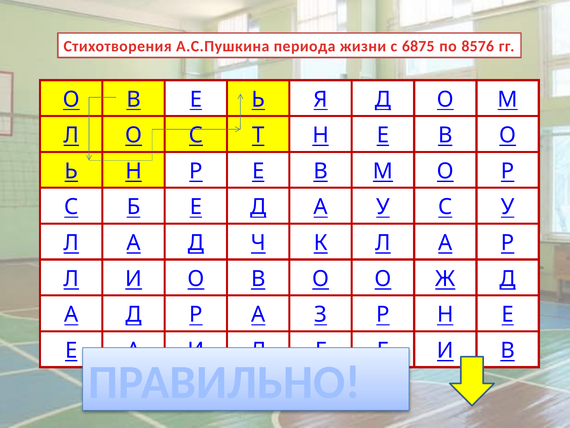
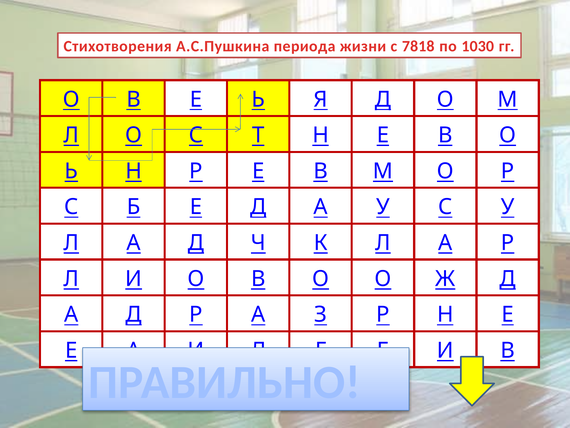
6875: 6875 -> 7818 (418, 46)
8576: 8576 -> 1030 (478, 46)
